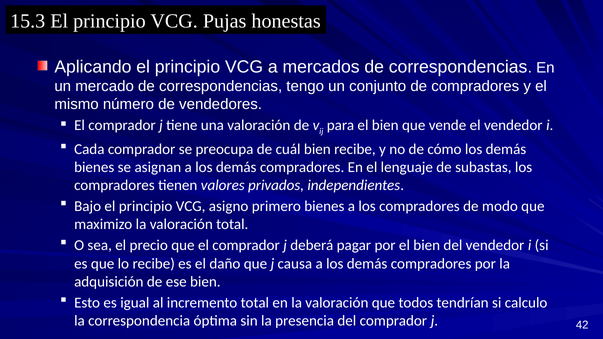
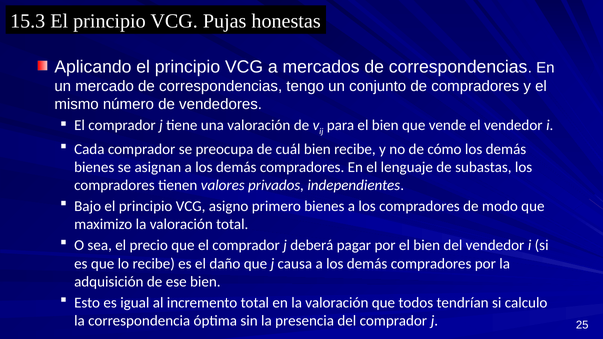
42: 42 -> 25 (582, 325)
